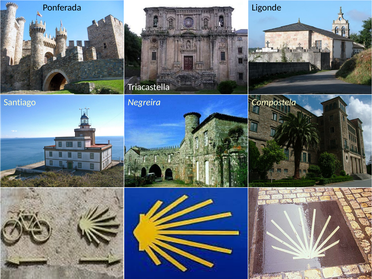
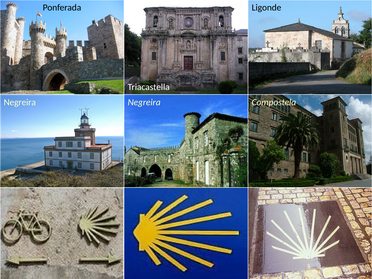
Santiago: Santiago -> Negreira (20, 102)
